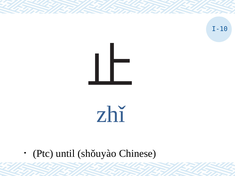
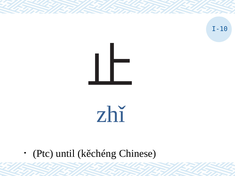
shǒuyào: shǒuyào -> kěchéng (97, 154)
